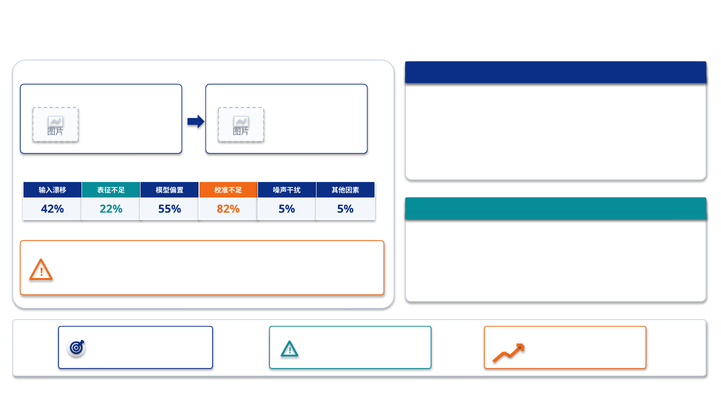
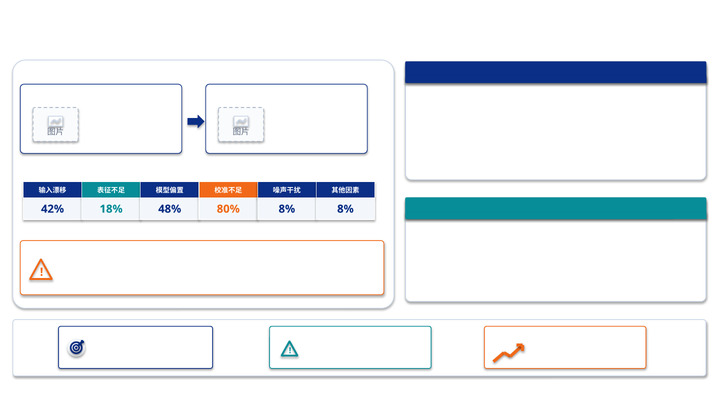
22%: 22% -> 18% (111, 209)
55%: 55% -> 48% (170, 209)
82%: 82% -> 80% (228, 209)
5%: 5% -> 8% (287, 209)
5%: 5% -> 8% (345, 209)
